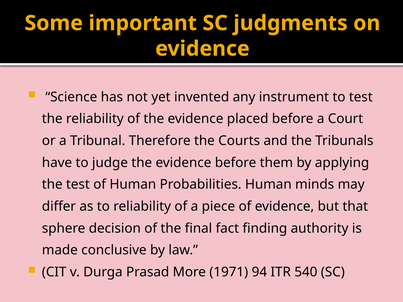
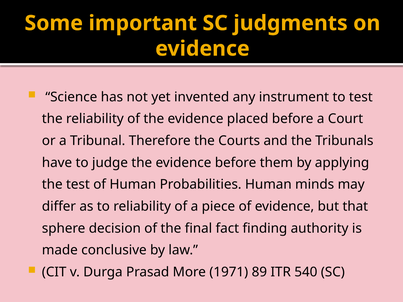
94: 94 -> 89 (259, 272)
